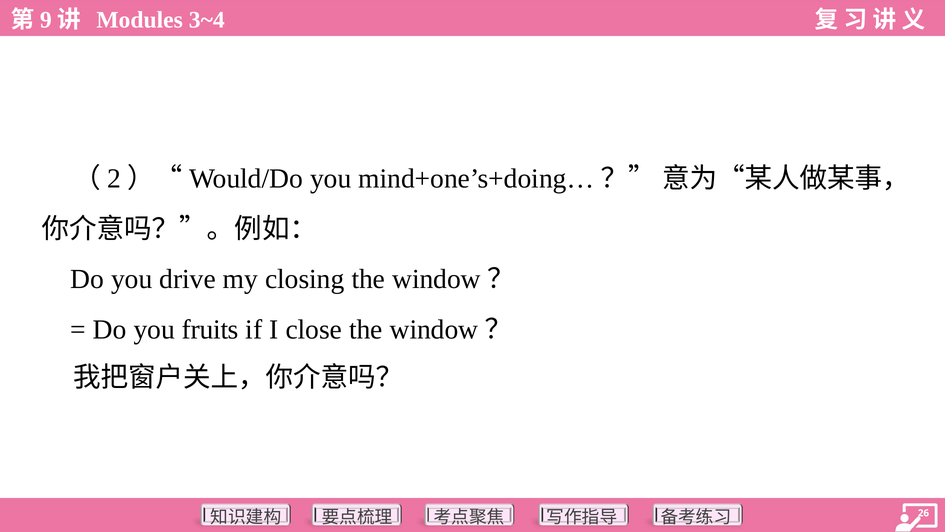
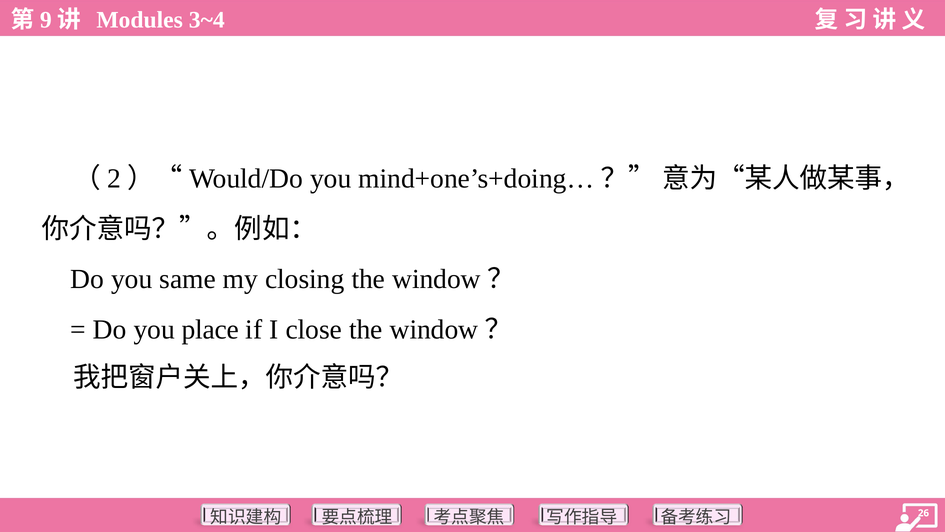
drive: drive -> same (188, 279)
fruits: fruits -> place (210, 329)
